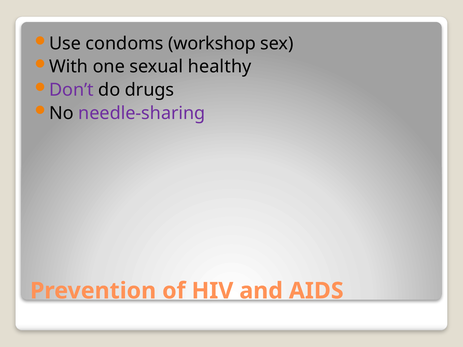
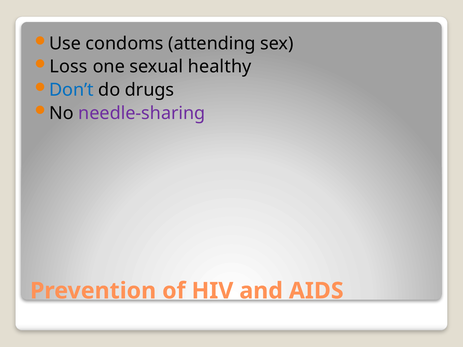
workshop: workshop -> attending (212, 44)
With: With -> Loss (69, 67)
Don’t colour: purple -> blue (71, 90)
